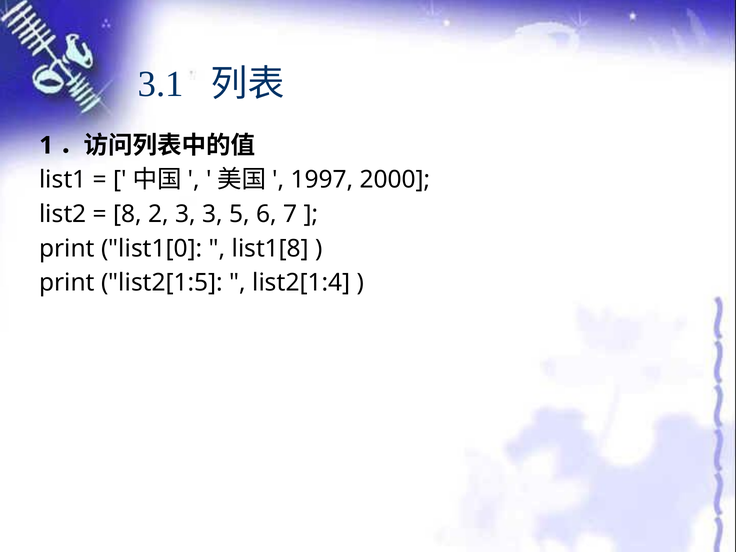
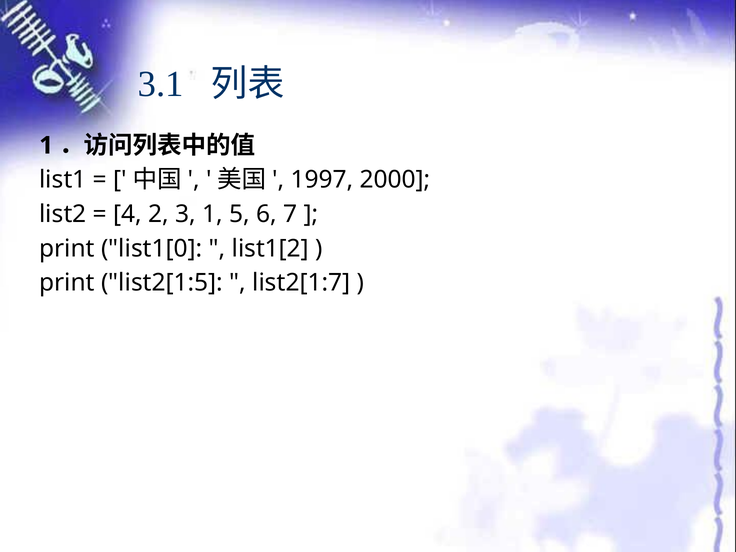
8: 8 -> 4 (128, 214)
3 3: 3 -> 1 (212, 214)
list1[8: list1[8 -> list1[2 (270, 248)
list2[1:4: list2[1:4 -> list2[1:7 (301, 283)
